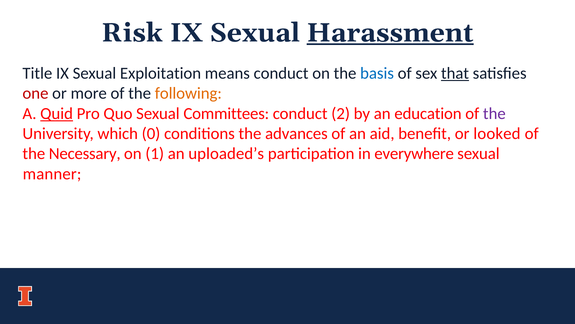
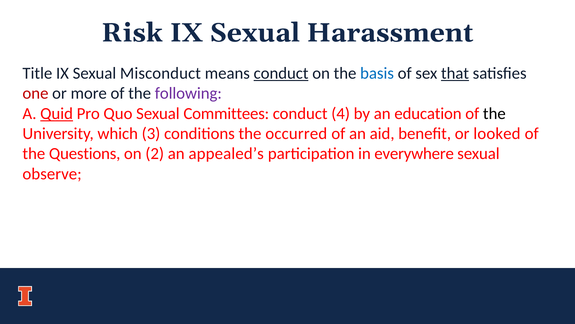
Harassment underline: present -> none (390, 33)
Exploitation: Exploitation -> Misconduct (160, 73)
conduct underline: none -> present (281, 73)
following colour: orange -> purple (188, 93)
2: 2 -> 4 (341, 113)
the colour: purple -> black (494, 113)
0: 0 -> 3 (151, 133)
advances: advances -> occurred (296, 133)
Necessary: Necessary -> Questions (85, 154)
1: 1 -> 2 (155, 154)
uploaded’s: uploaded’s -> appealed’s (226, 154)
manner: manner -> observe (52, 174)
